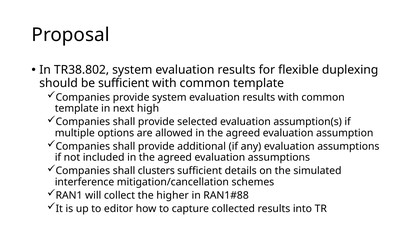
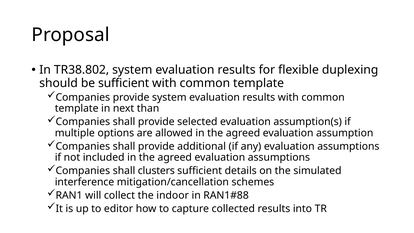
high: high -> than (148, 108)
higher: higher -> indoor (173, 195)
